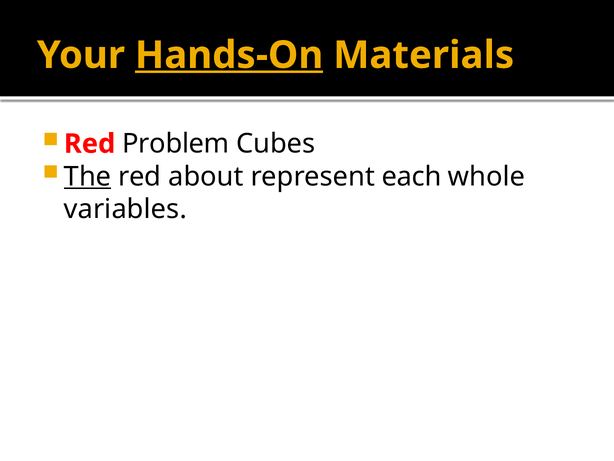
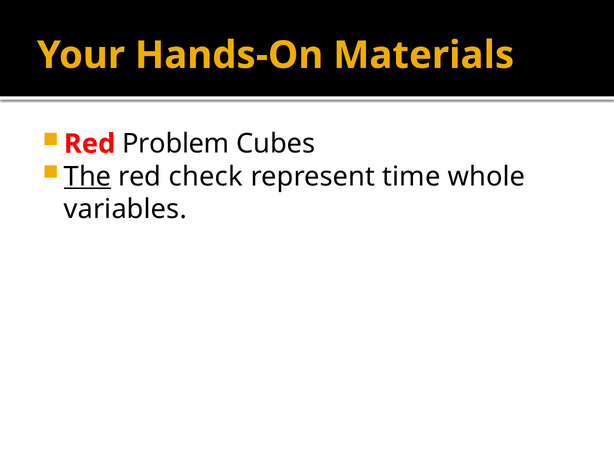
Hands-On underline: present -> none (229, 55)
about: about -> check (206, 176)
each: each -> time (411, 176)
